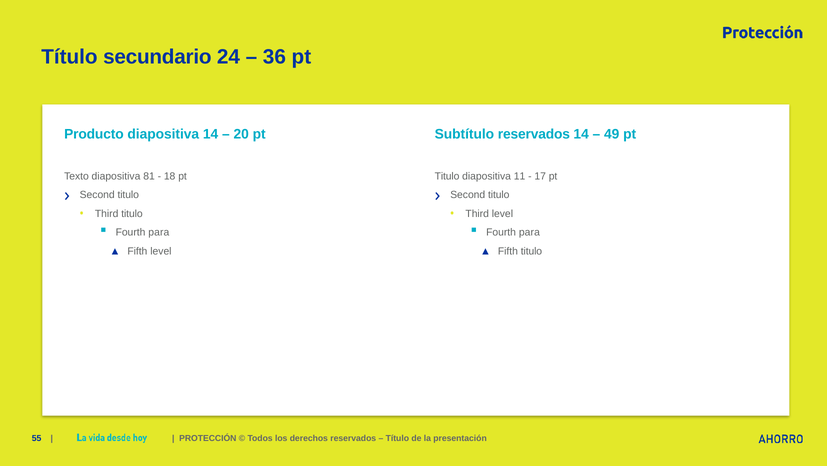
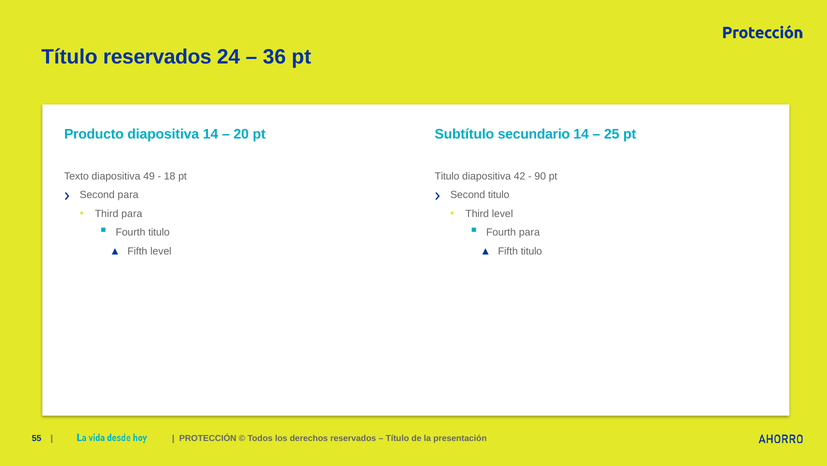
Título secundario: secundario -> reservados (157, 57)
Subtítulo reservados: reservados -> secundario (534, 134)
49: 49 -> 25 (612, 134)
81: 81 -> 49 (149, 176)
11: 11 -> 42 (520, 176)
17: 17 -> 90 (540, 176)
titulo: titulo -> para (128, 195)
Third titulo: titulo -> para (132, 213)
para: para -> titulo (159, 232)
